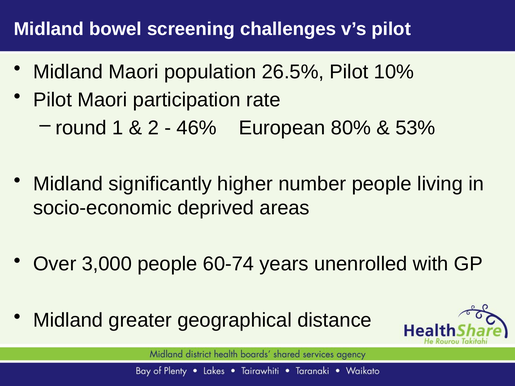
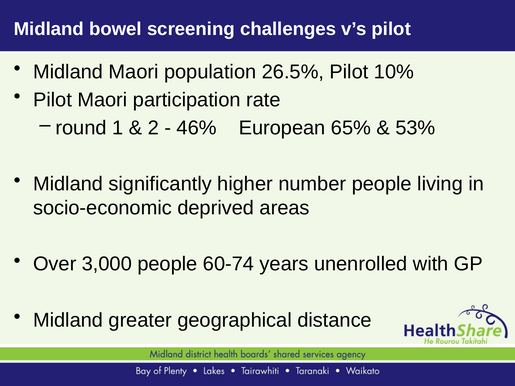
80%: 80% -> 65% (351, 128)
